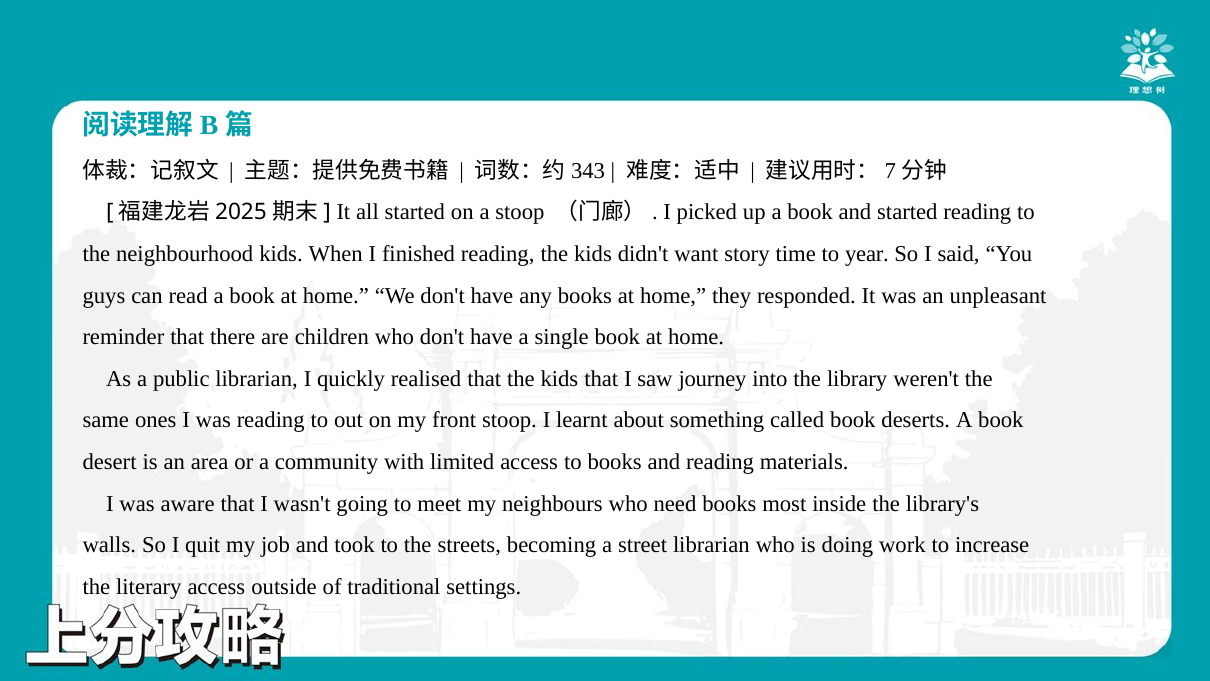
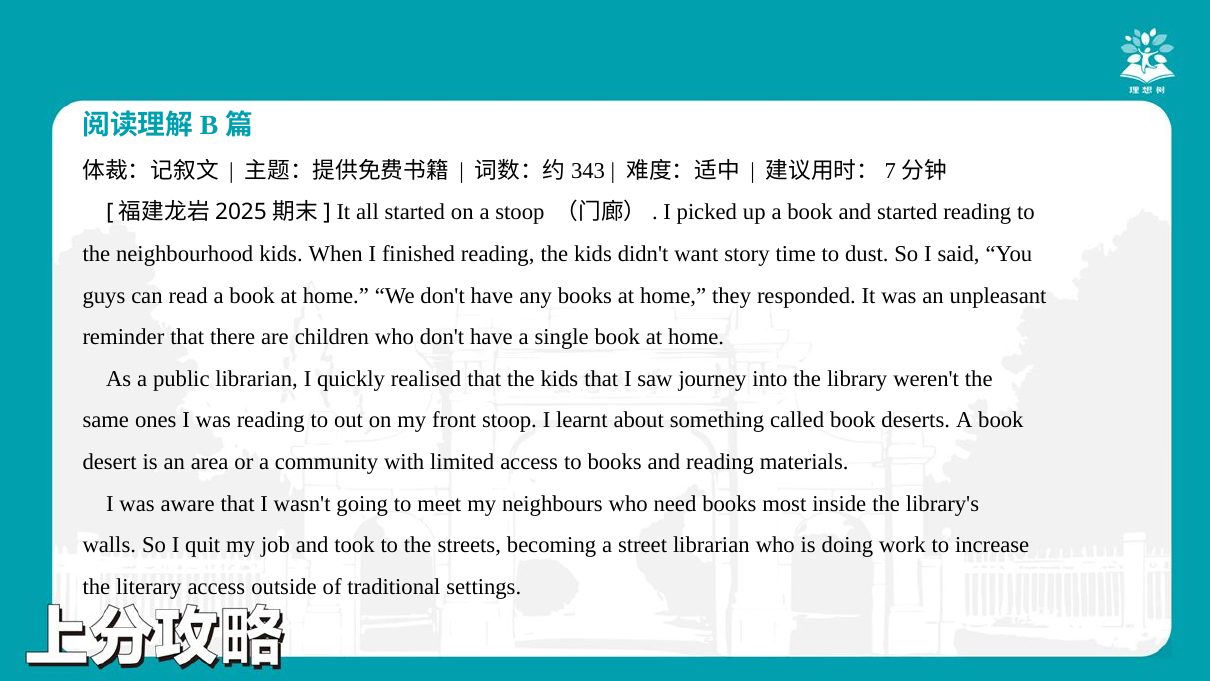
year: year -> dust (867, 254)
